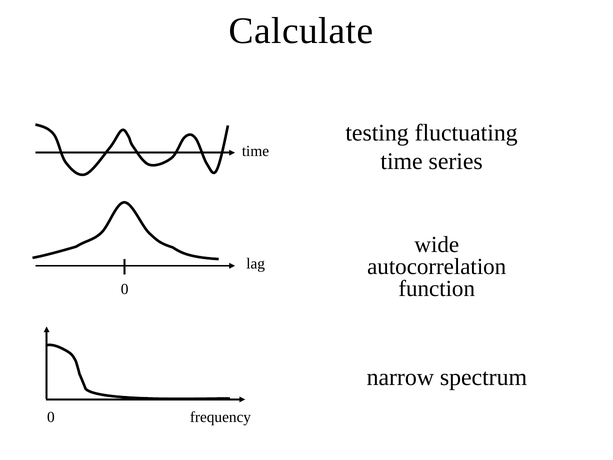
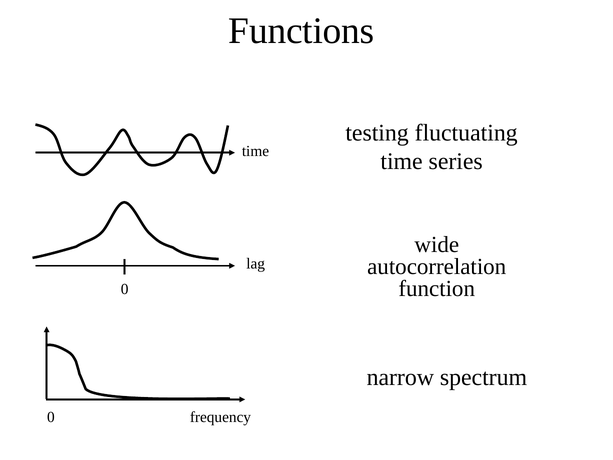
Calculate: Calculate -> Functions (301, 31)
